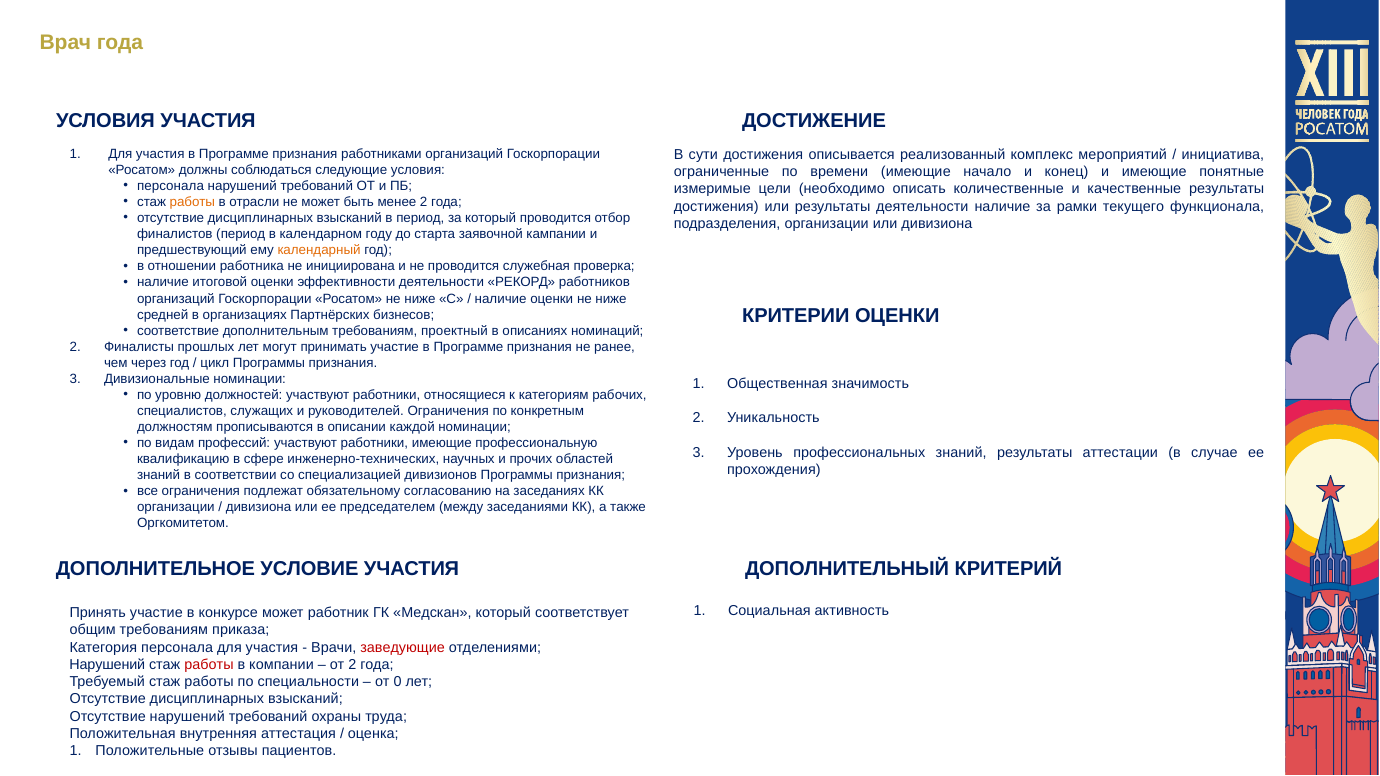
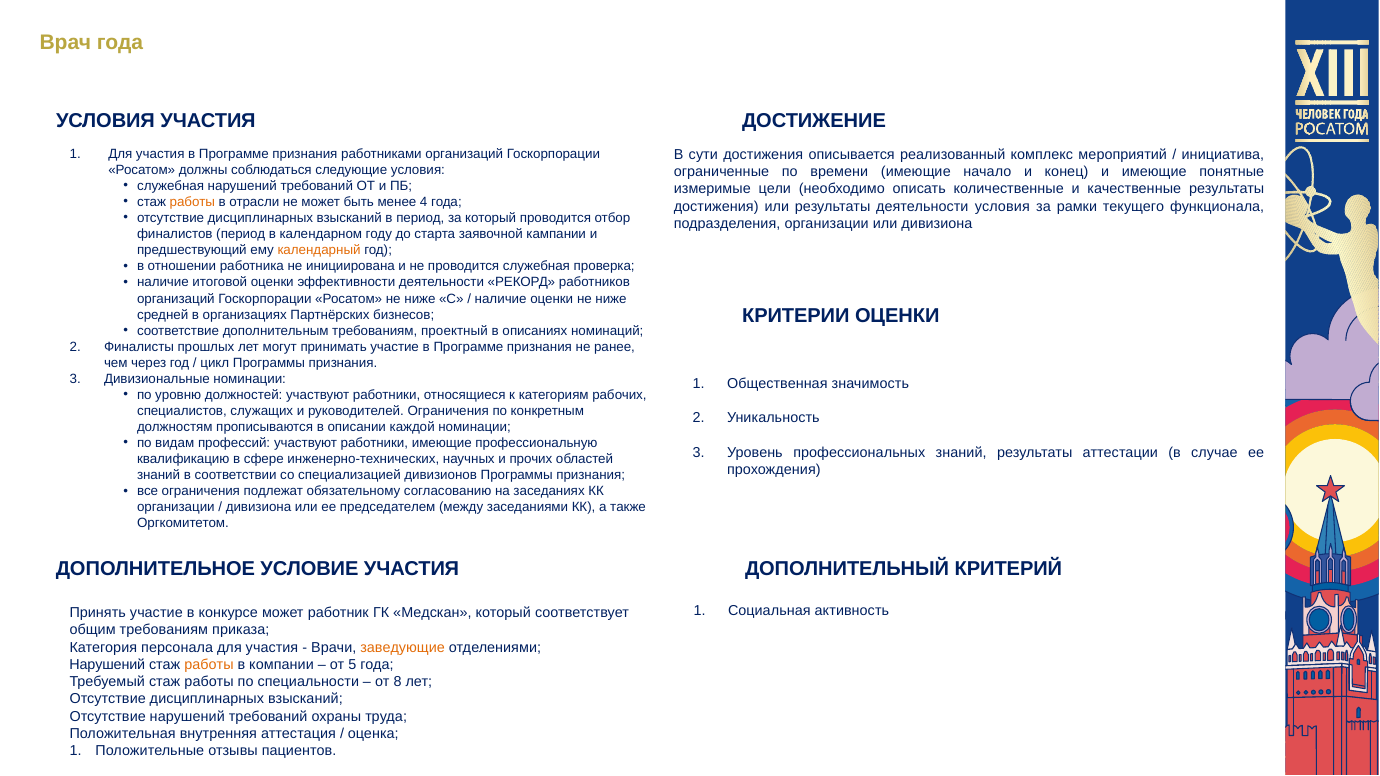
персонала: персонала -> служебная (171, 186)
менее 2: 2 -> 4 (424, 202)
деятельности наличие: наличие -> условия (1002, 207)
заведующие colour: red -> orange (403, 648)
работы colour: red -> orange (209, 665)
от 2: 2 -> 5 (352, 665)
0: 0 -> 8 (398, 682)
